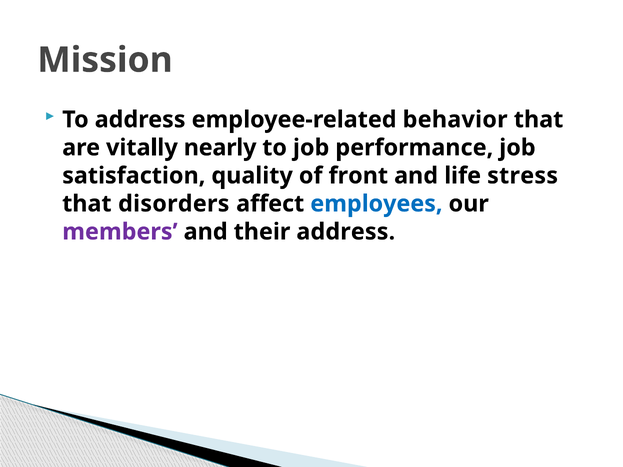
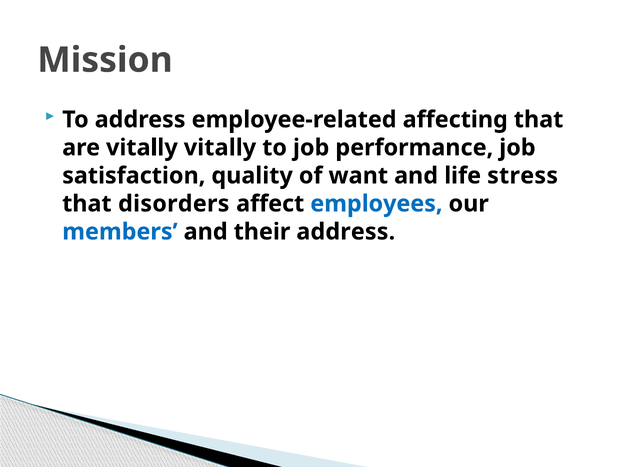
behavior: behavior -> affecting (455, 120)
vitally nearly: nearly -> vitally (220, 148)
front: front -> want (358, 176)
members colour: purple -> blue (120, 232)
